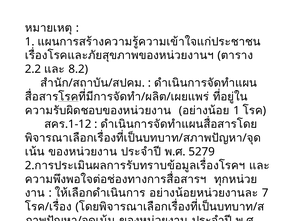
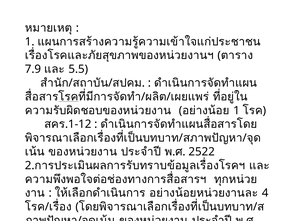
2.2: 2.2 -> 7.9 (33, 69)
8.2: 8.2 -> 5.5 (78, 69)
5279: 5279 -> 2522 (202, 152)
7: 7 -> 4 (265, 193)
